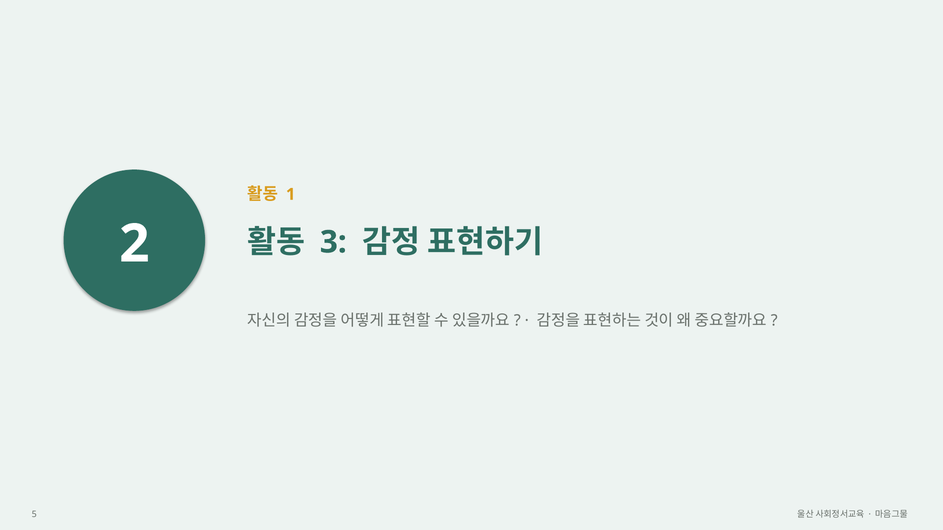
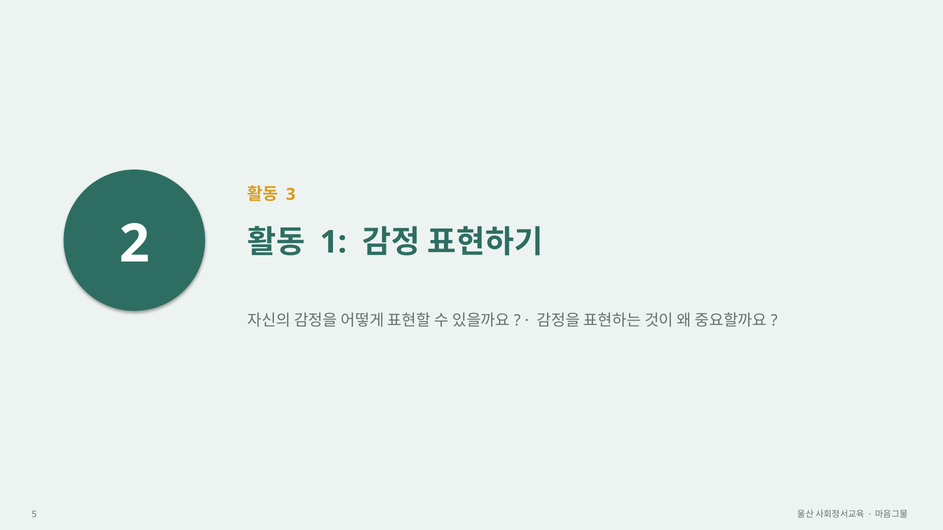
1: 1 -> 3 (291, 194)
3: 3 -> 1 (333, 242)
